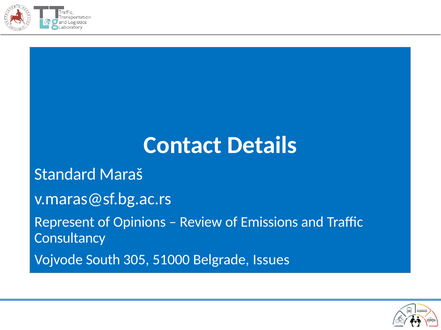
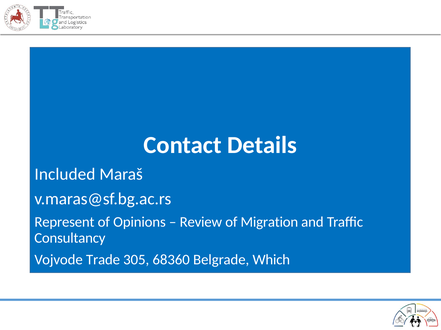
Standard: Standard -> Included (65, 175)
Emissions: Emissions -> Migration (269, 223)
South: South -> Trade (103, 260)
51000: 51000 -> 68360 (171, 260)
Issues: Issues -> Which (271, 260)
